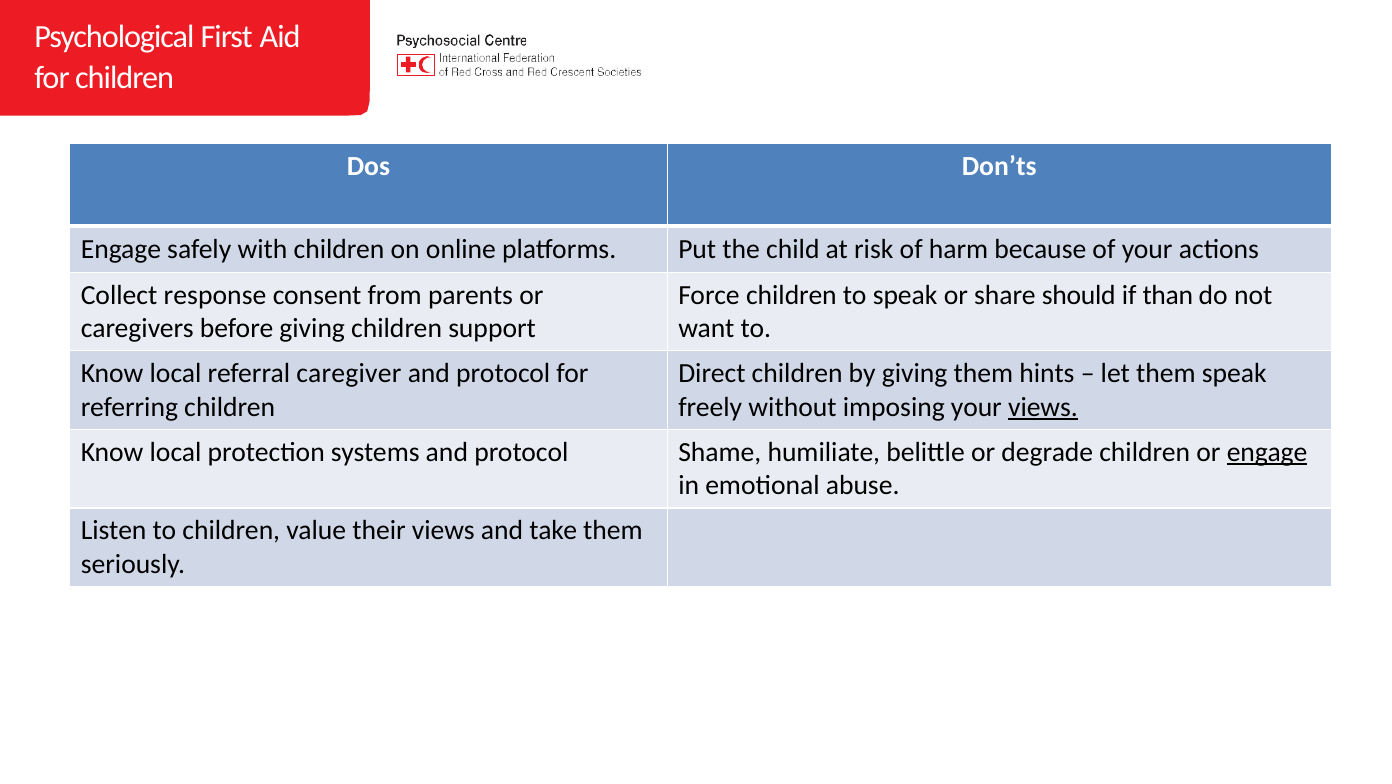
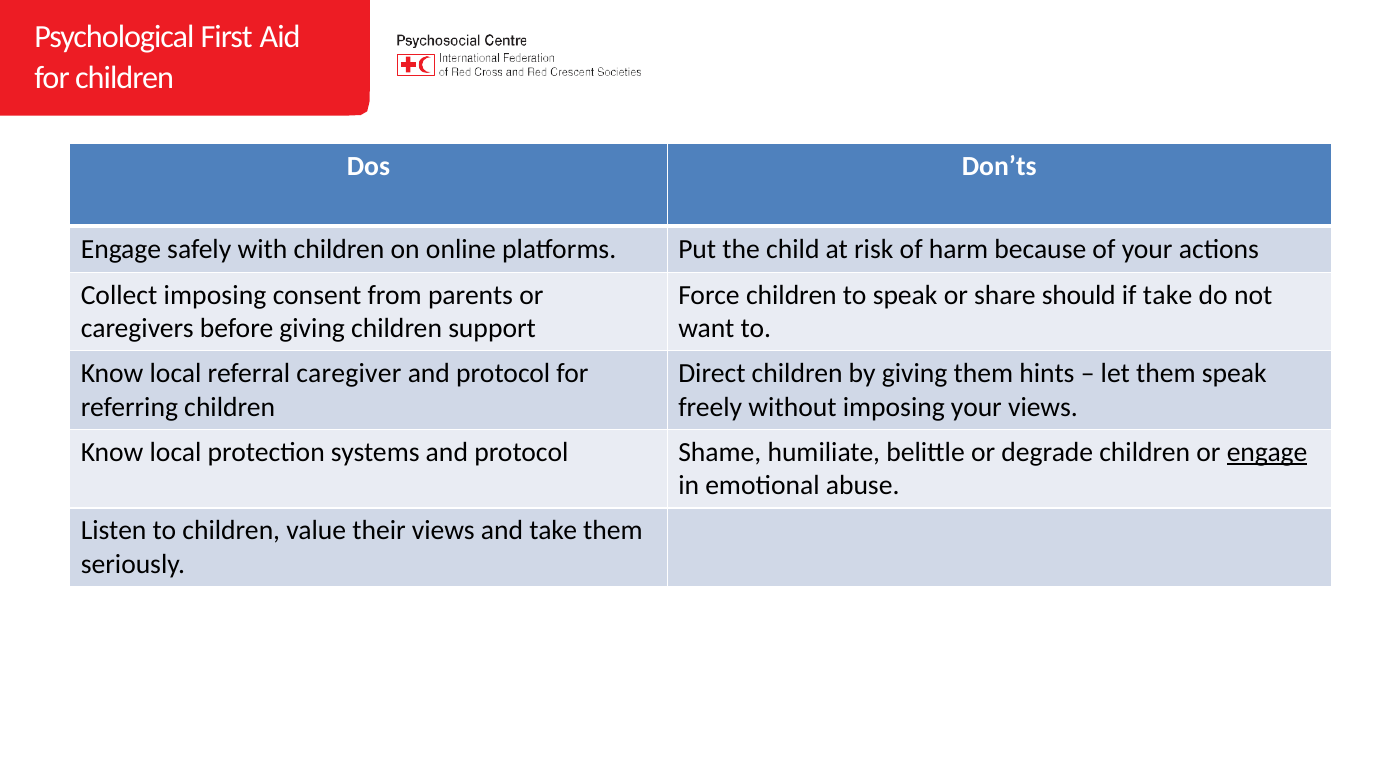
Collect response: response -> imposing (215, 295)
if than: than -> take (1168, 295)
views underline: present -> none (1043, 407)
